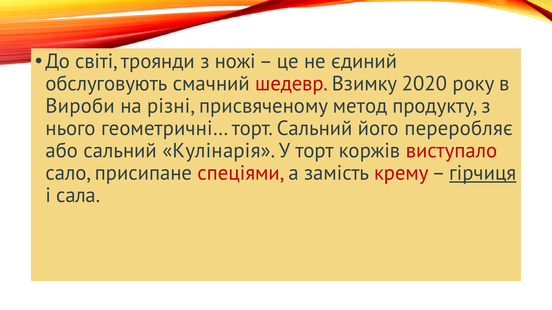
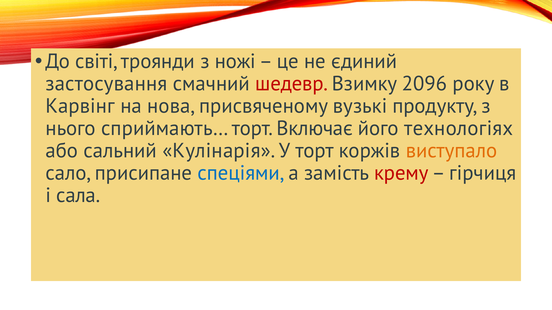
обслуговують: обслуговують -> застосування (106, 84)
2020: 2020 -> 2096 (425, 84)
Вироби: Вироби -> Карвінг (80, 106)
різні: різні -> нова (171, 106)
метод: метод -> вузькі (360, 106)
геометричні…: геометричні… -> сприймають… (165, 129)
торт Сальний: Сальний -> Включає (315, 129)
переробляє: переробляє -> технологіях (459, 129)
виступало colour: red -> orange (452, 151)
спеціями colour: red -> blue (241, 173)
гірчиця underline: present -> none (483, 173)
